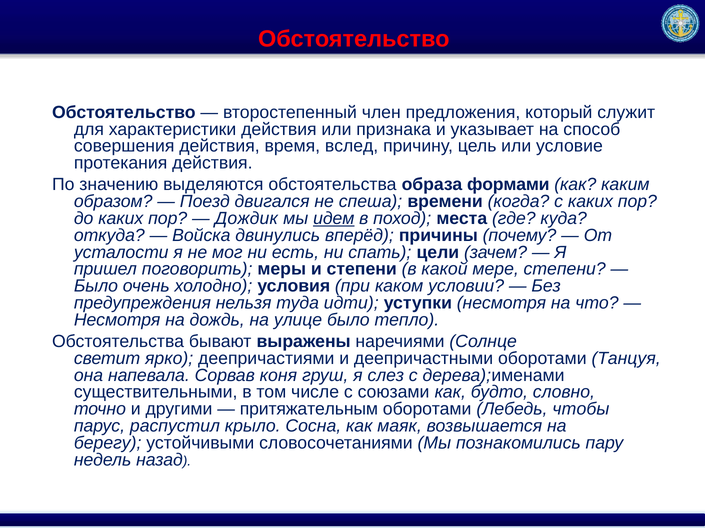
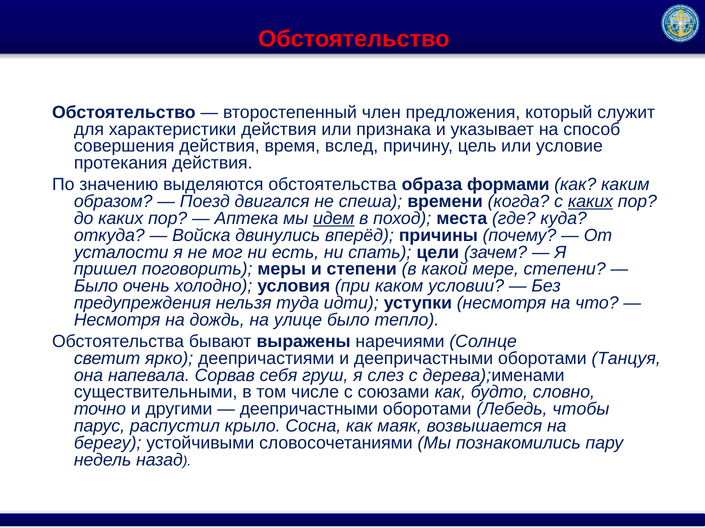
каких underline: none -> present (590, 202)
Дождик: Дождик -> Аптека (246, 219)
коня: коня -> себя (278, 376)
притяжательным: притяжательным -> деепричастными (309, 410)
